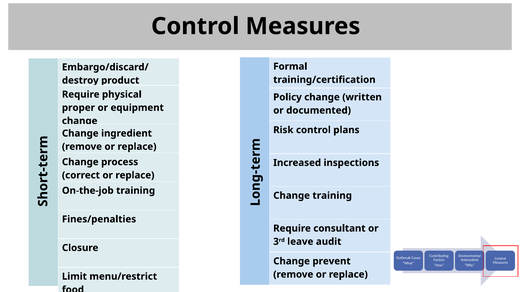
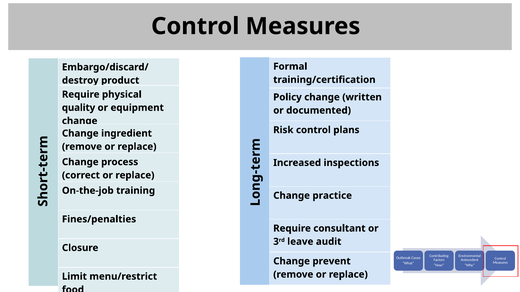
proper: proper -> quality (79, 108)
Change training: training -> practice (332, 196)
